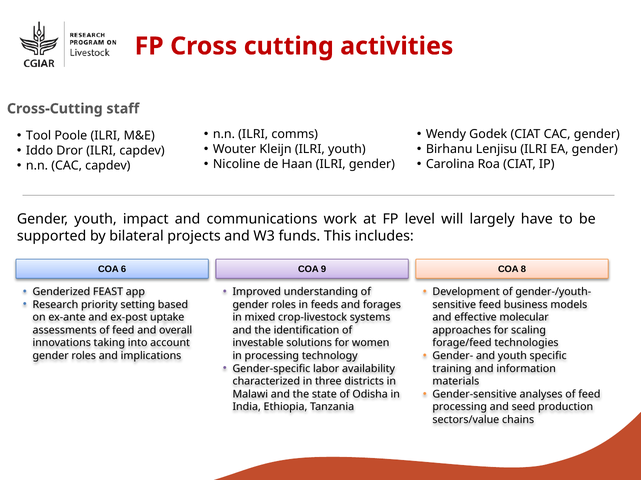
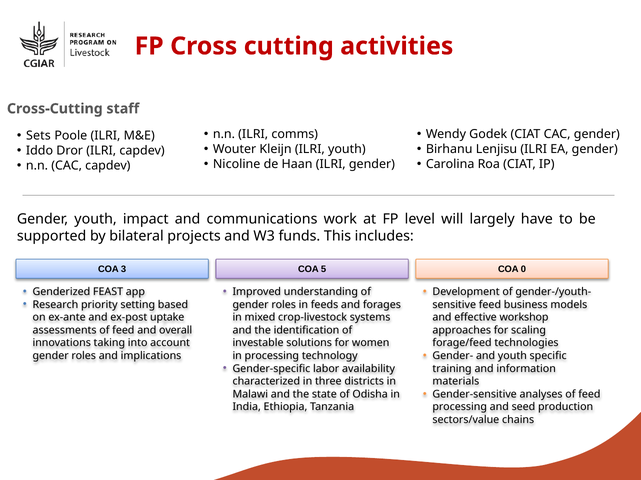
Tool: Tool -> Sets (38, 136)
6: 6 -> 3 (124, 270)
9: 9 -> 5 (323, 270)
8: 8 -> 0 (523, 270)
molecular: molecular -> workshop (524, 318)
